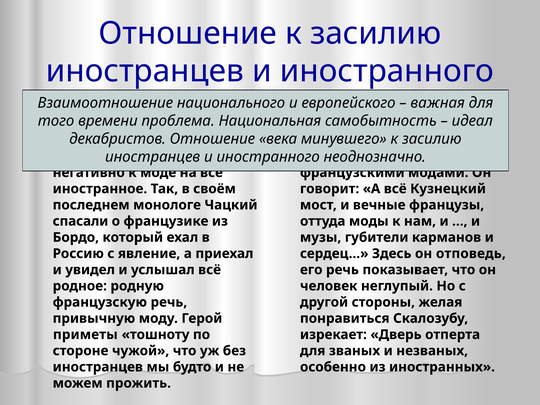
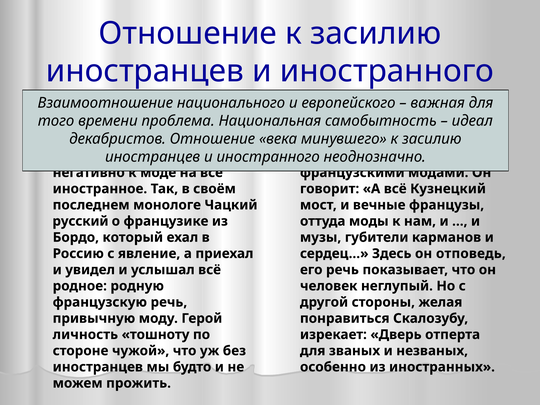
спасали: спасали -> русский (80, 221)
приметы: приметы -> личность (85, 335)
